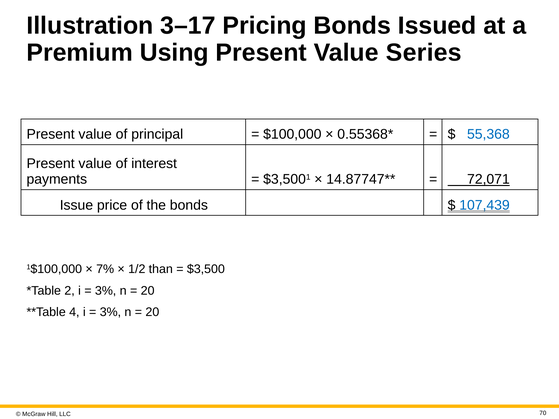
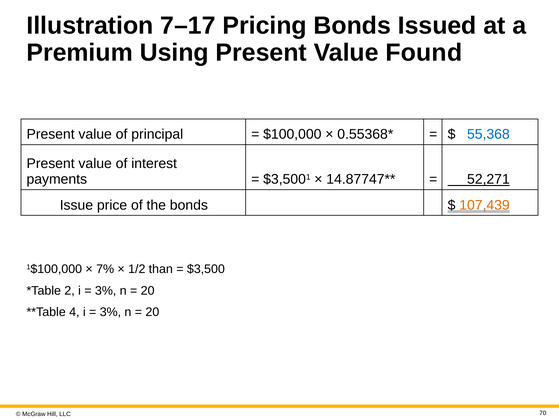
3–17: 3–17 -> 7–17 (188, 26)
Series: Series -> Found (424, 53)
72,071: 72,071 -> 52,271 (488, 179)
107,439 colour: blue -> orange (485, 205)
